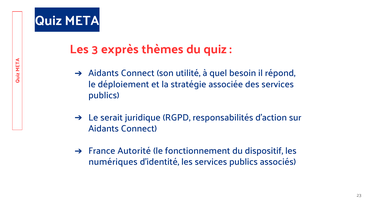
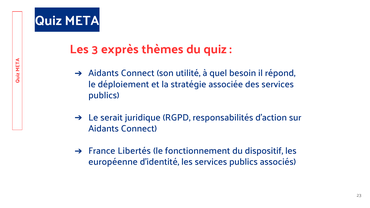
Autorité: Autorité -> Libertés (134, 151)
numériques: numériques -> européenne (113, 162)
